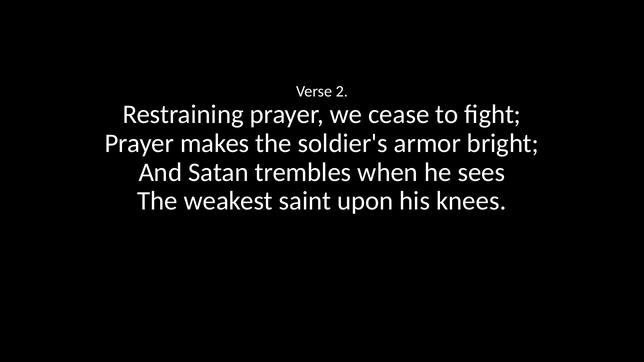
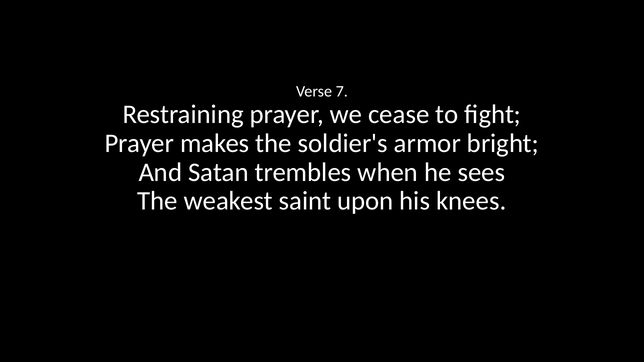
2: 2 -> 7 (342, 91)
